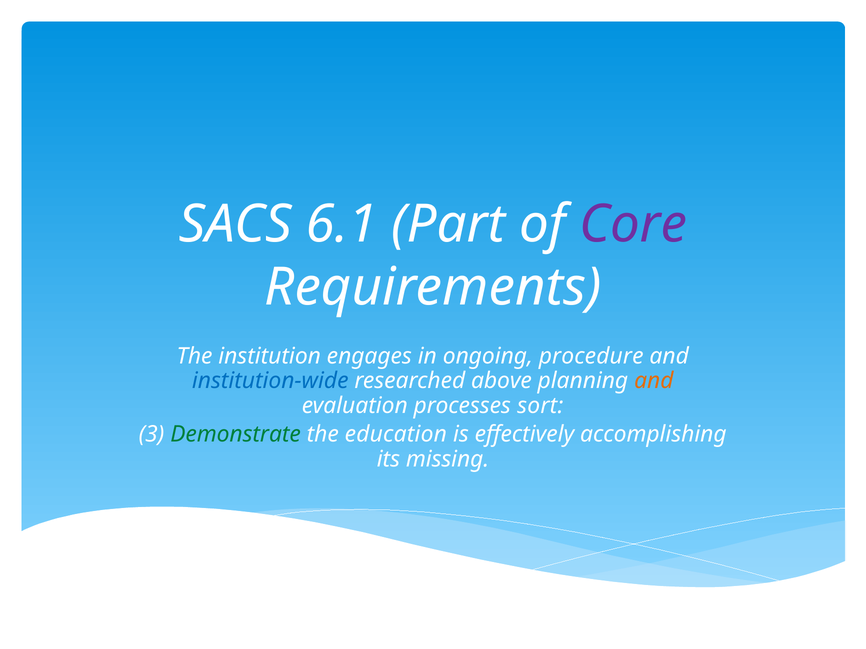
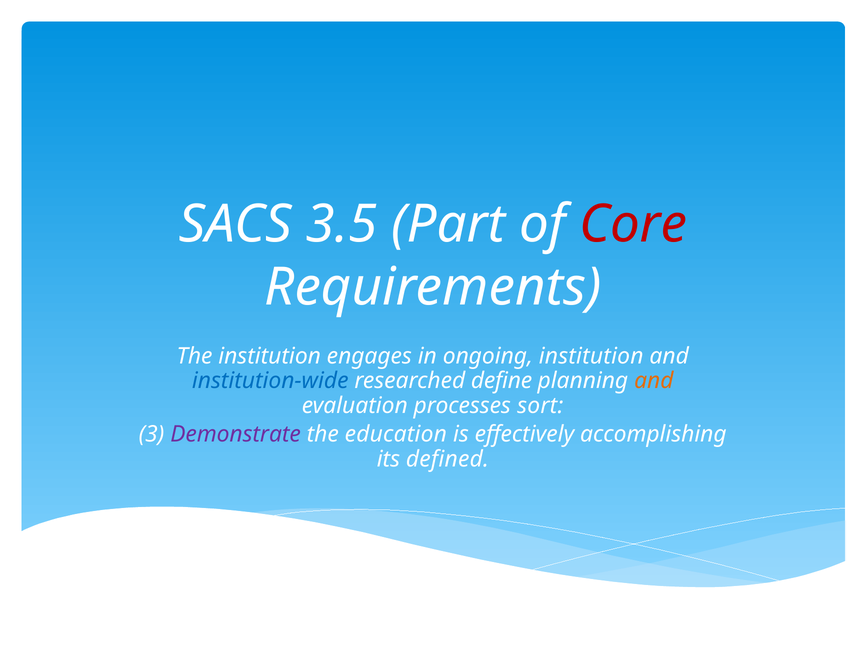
6.1: 6.1 -> 3.5 (342, 224)
Core colour: purple -> red (633, 224)
ongoing procedure: procedure -> institution (591, 356)
above: above -> define (502, 381)
Demonstrate colour: green -> purple (236, 435)
missing: missing -> defined (447, 459)
